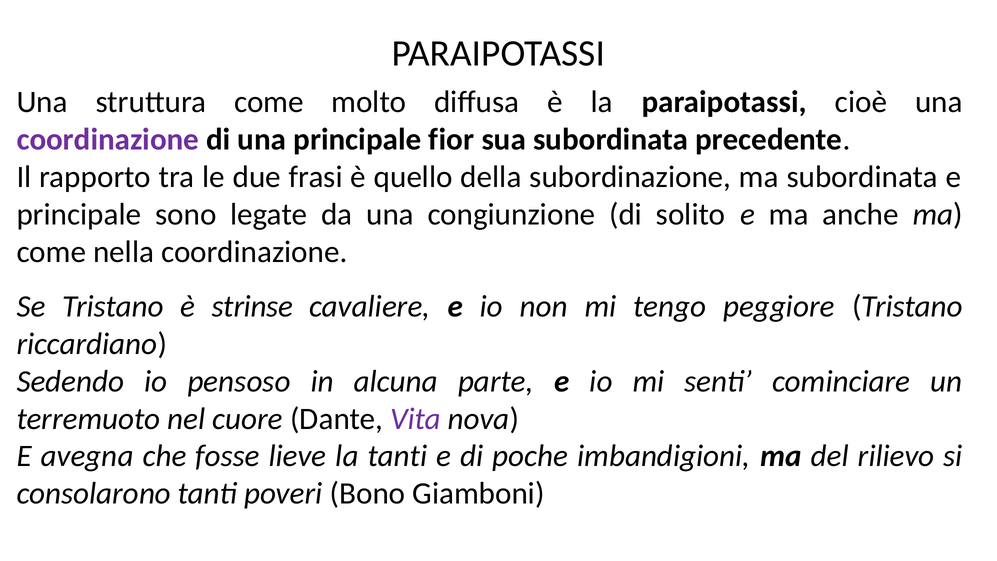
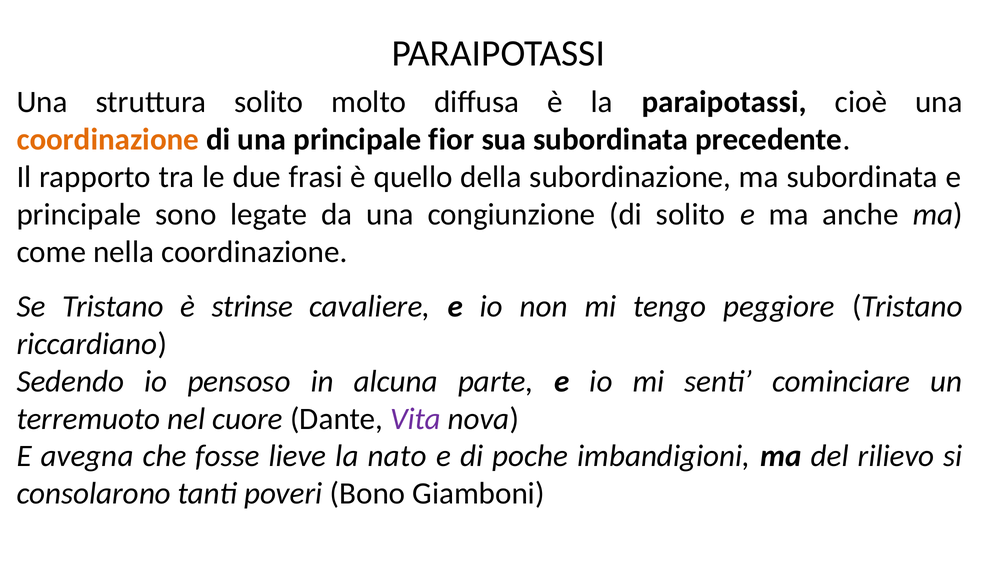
struttura come: come -> solito (269, 102)
coordinazione colour: purple -> orange (108, 140)
la tanti: tanti -> nato (397, 456)
